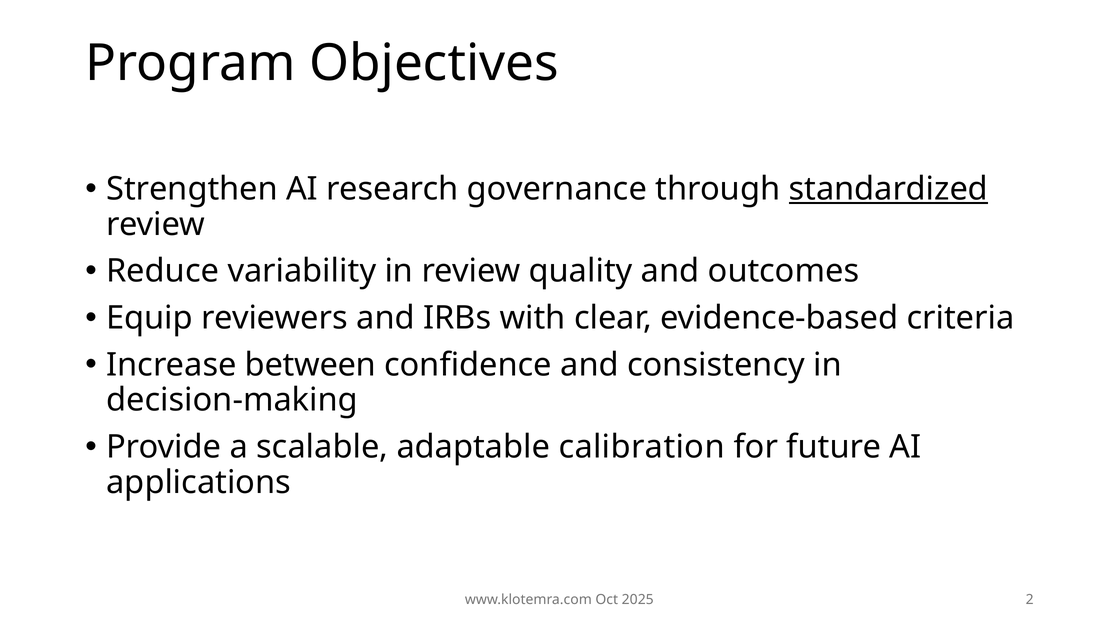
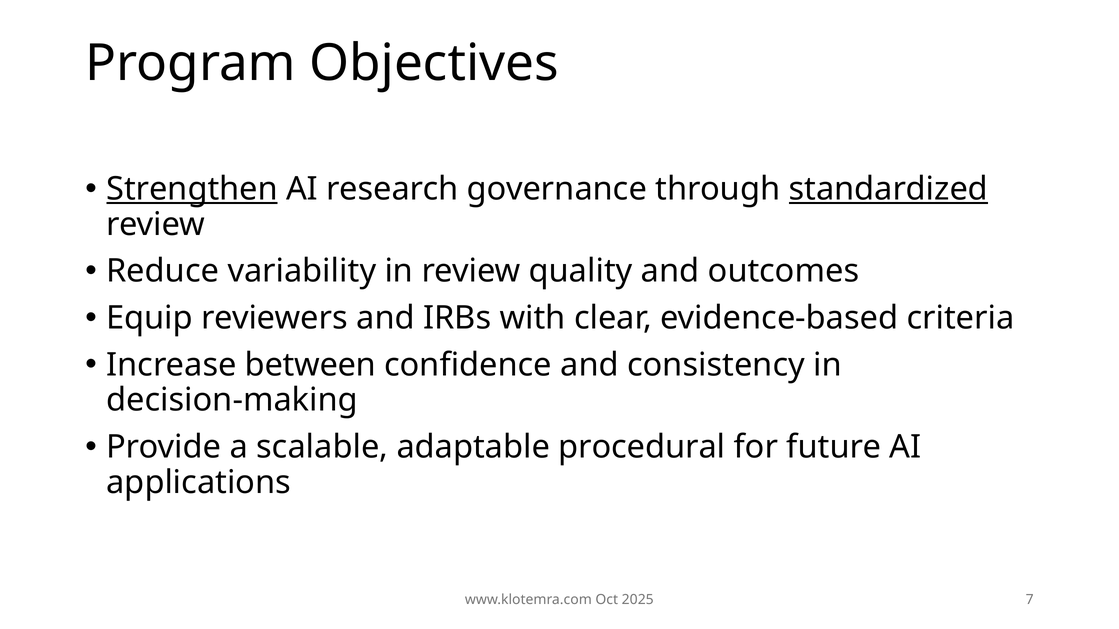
Strengthen underline: none -> present (192, 189)
calibration: calibration -> procedural (642, 447)
2: 2 -> 7 (1030, 600)
